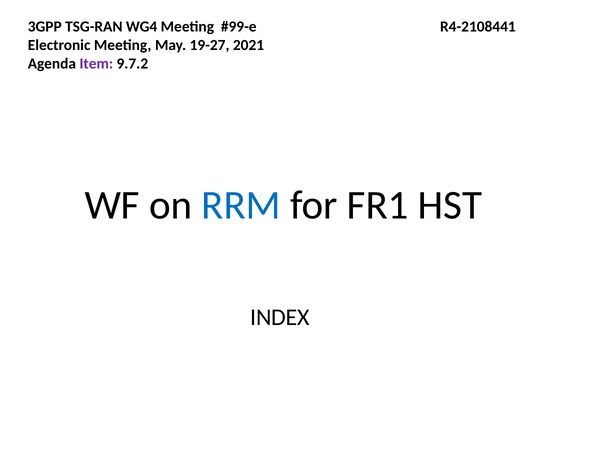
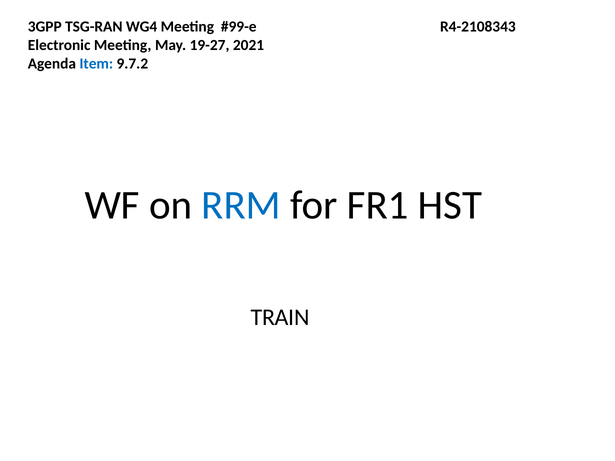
R4-2108441: R4-2108441 -> R4-2108343 (478, 27)
Item colour: purple -> blue (96, 64)
INDEX: INDEX -> TRAIN (280, 317)
